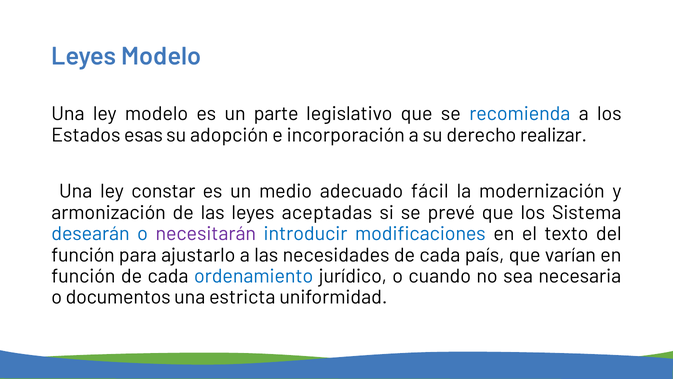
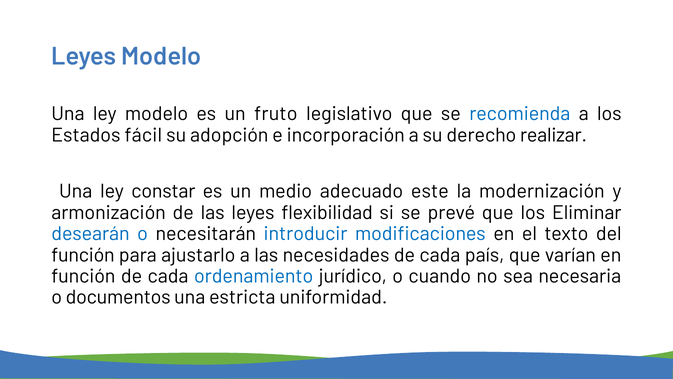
parte: parte -> fruto (276, 114)
esas: esas -> fácil (143, 135)
fácil: fácil -> este (430, 191)
aceptadas: aceptadas -> flexibilidad (327, 212)
Sistema: Sistema -> Eliminar (587, 212)
necesitarán colour: purple -> black (206, 234)
